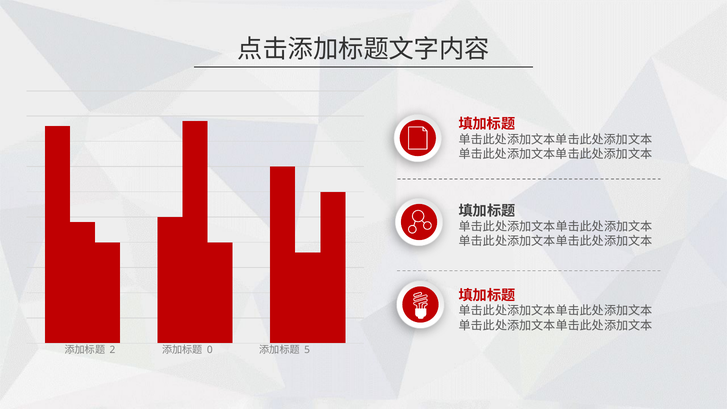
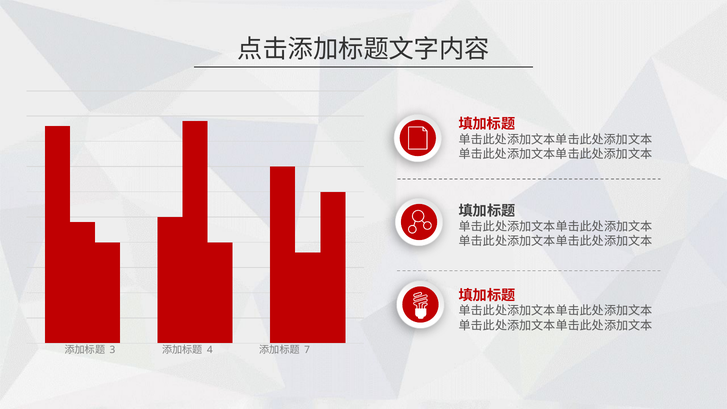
2: 2 -> 3 (113, 350)
0: 0 -> 4 (210, 350)
5: 5 -> 7 (307, 350)
